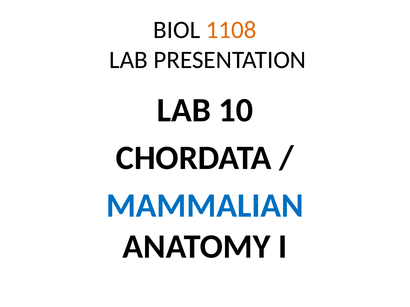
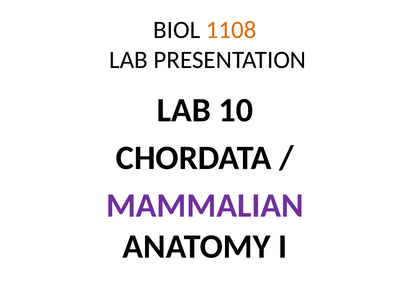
MAMMALIAN colour: blue -> purple (205, 206)
